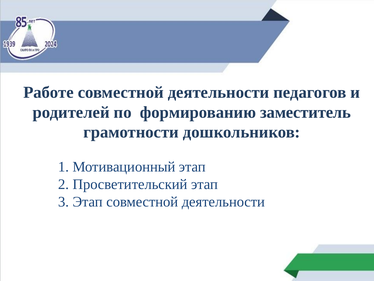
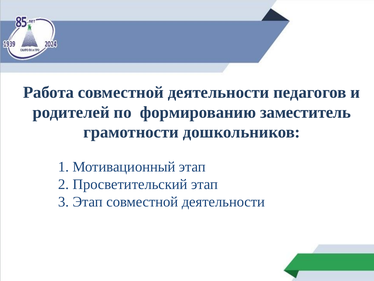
Работе: Работе -> Работа (49, 92)
